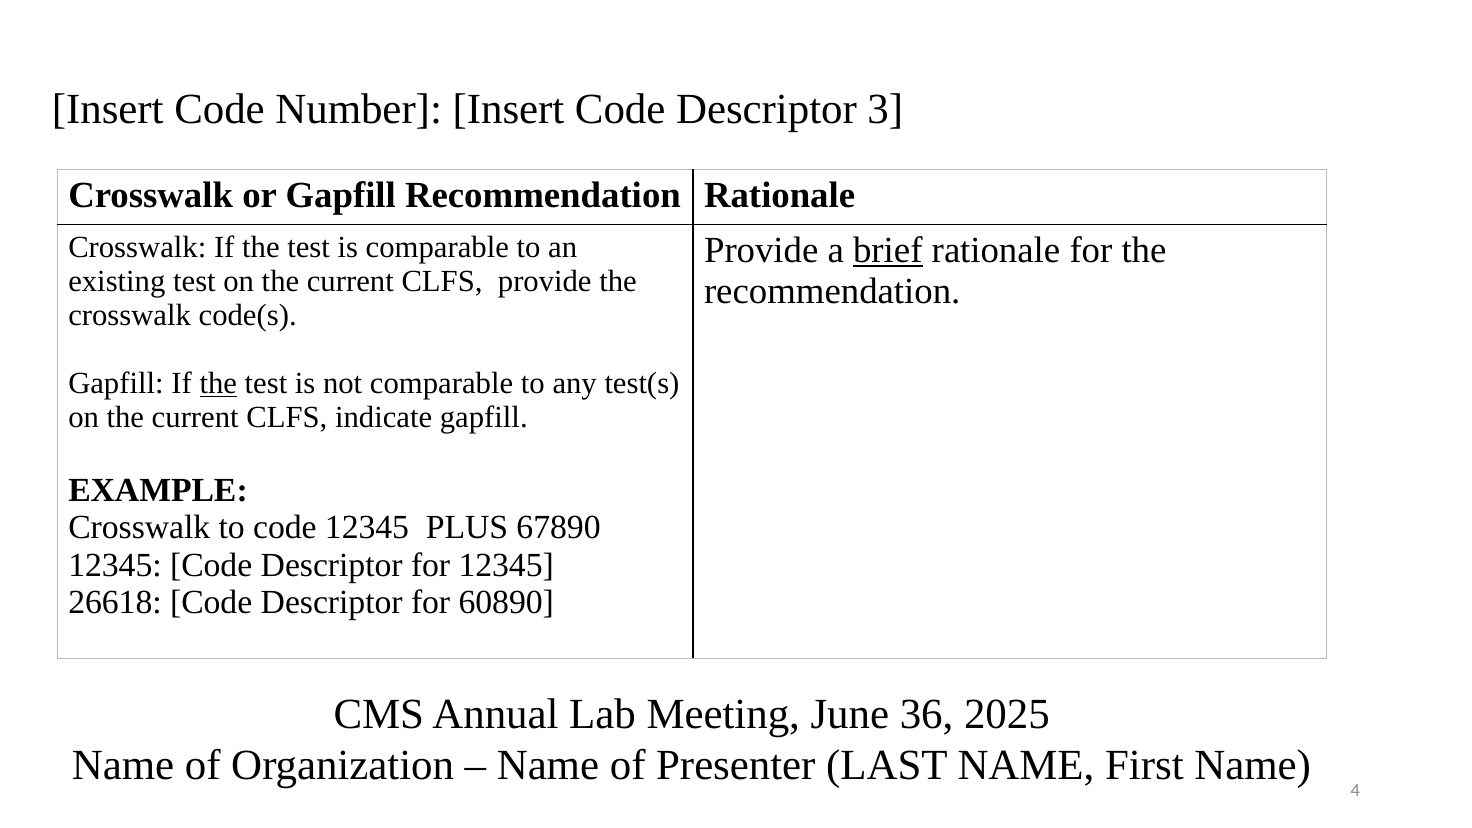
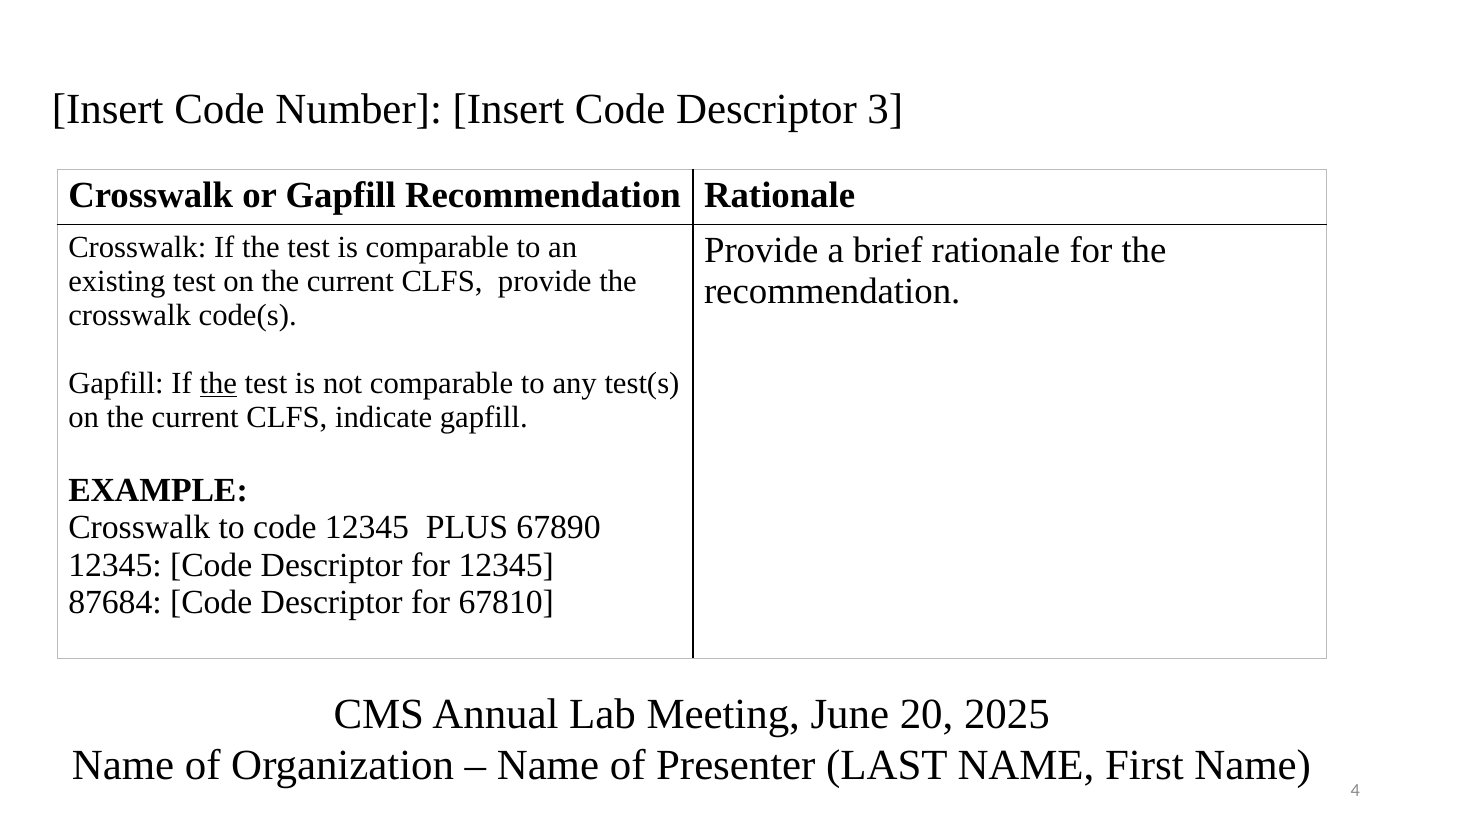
brief underline: present -> none (888, 251)
26618: 26618 -> 87684 (115, 602)
60890: 60890 -> 67810 (506, 602)
36: 36 -> 20 (927, 714)
